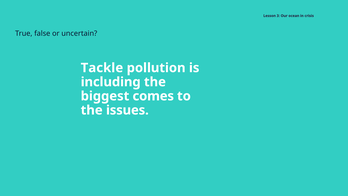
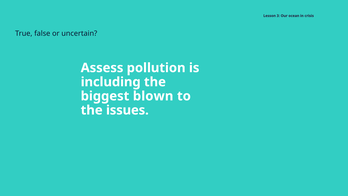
Tackle: Tackle -> Assess (102, 68)
comes: comes -> blown (153, 96)
